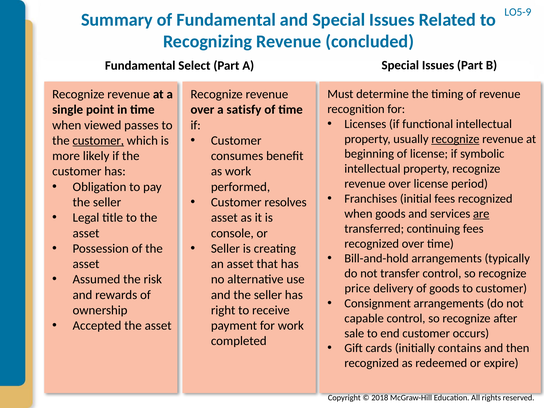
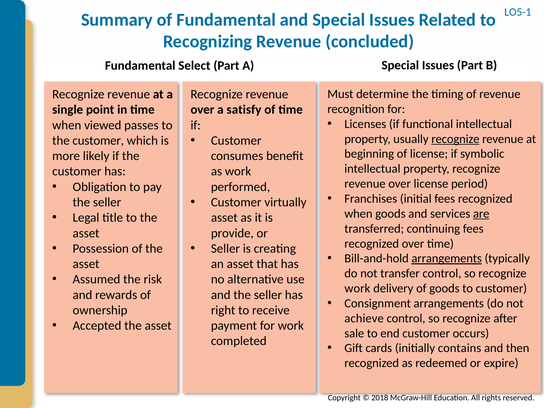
LO5-9: LO5-9 -> LO5-1 (518, 12)
customer underline: present -> none (98, 141)
resolves: resolves -> virtually (286, 202)
console: console -> provide (232, 233)
arrangements underline: none -> present (447, 259)
price: price -> work (357, 288)
capable: capable -> achieve (364, 318)
